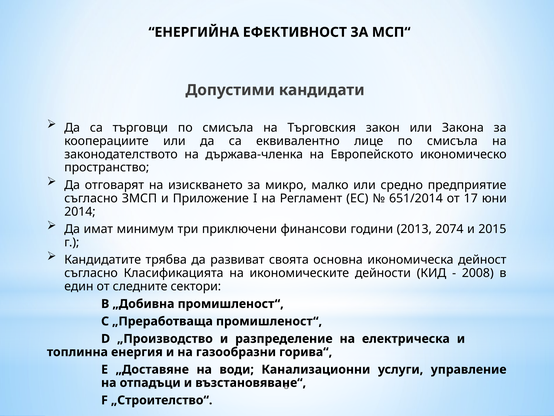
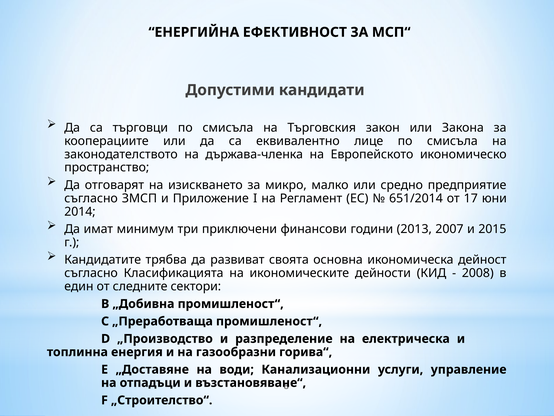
2074: 2074 -> 2007 (449, 229)
